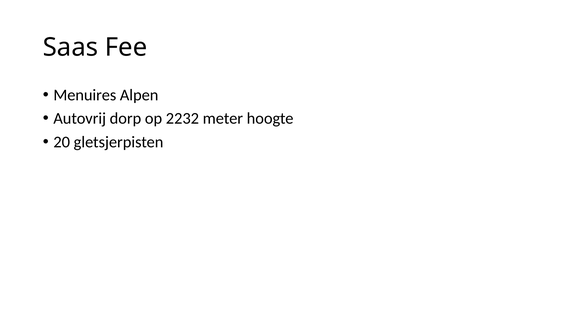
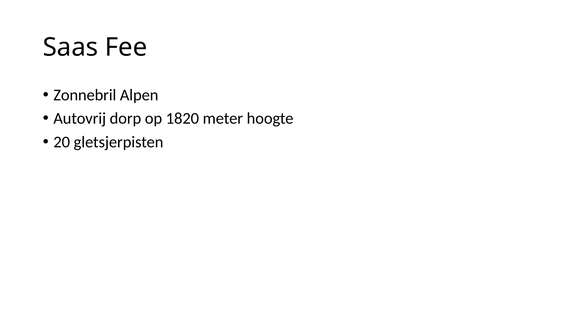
Menuires: Menuires -> Zonnebril (85, 95)
2232: 2232 -> 1820 (182, 119)
